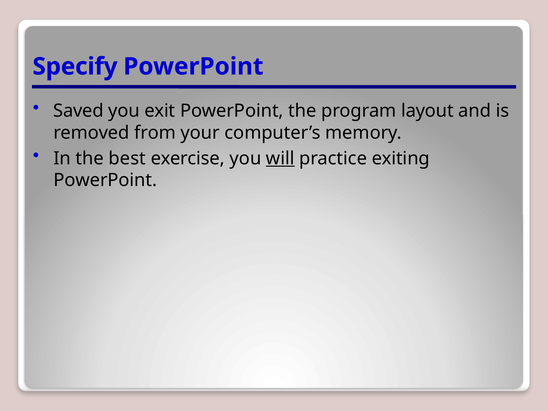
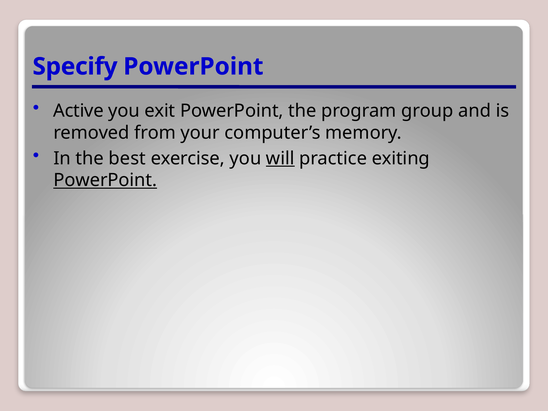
Saved: Saved -> Active (78, 111)
layout: layout -> group (427, 111)
PowerPoint underline: none -> present (105, 180)
